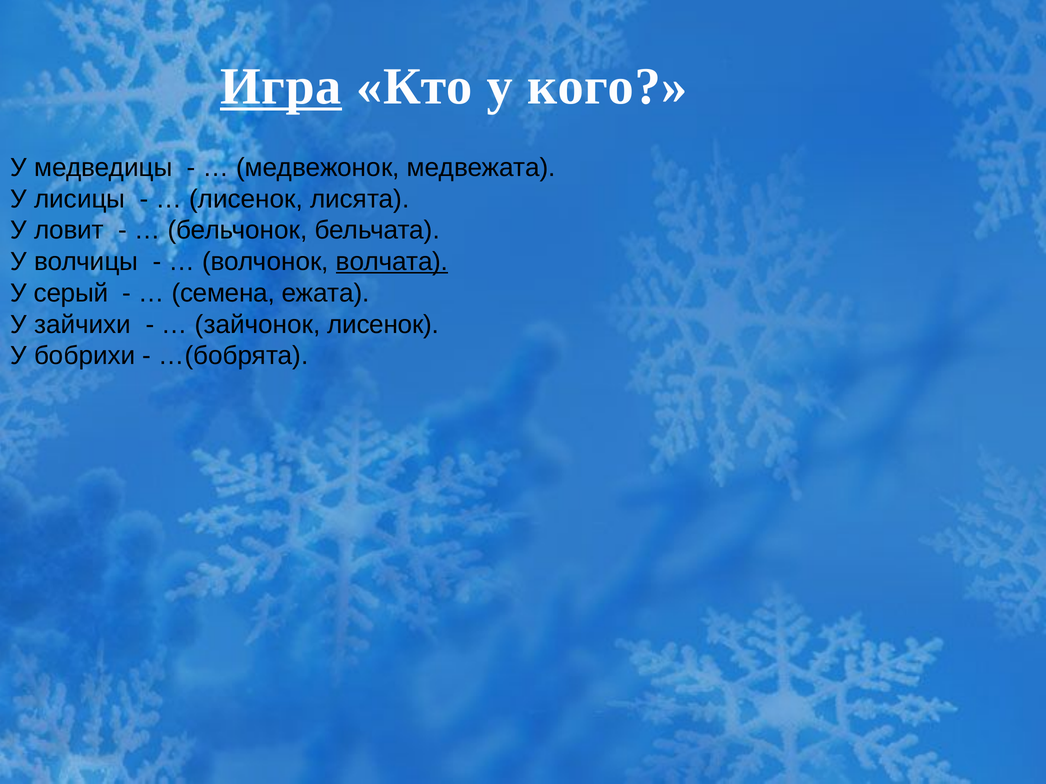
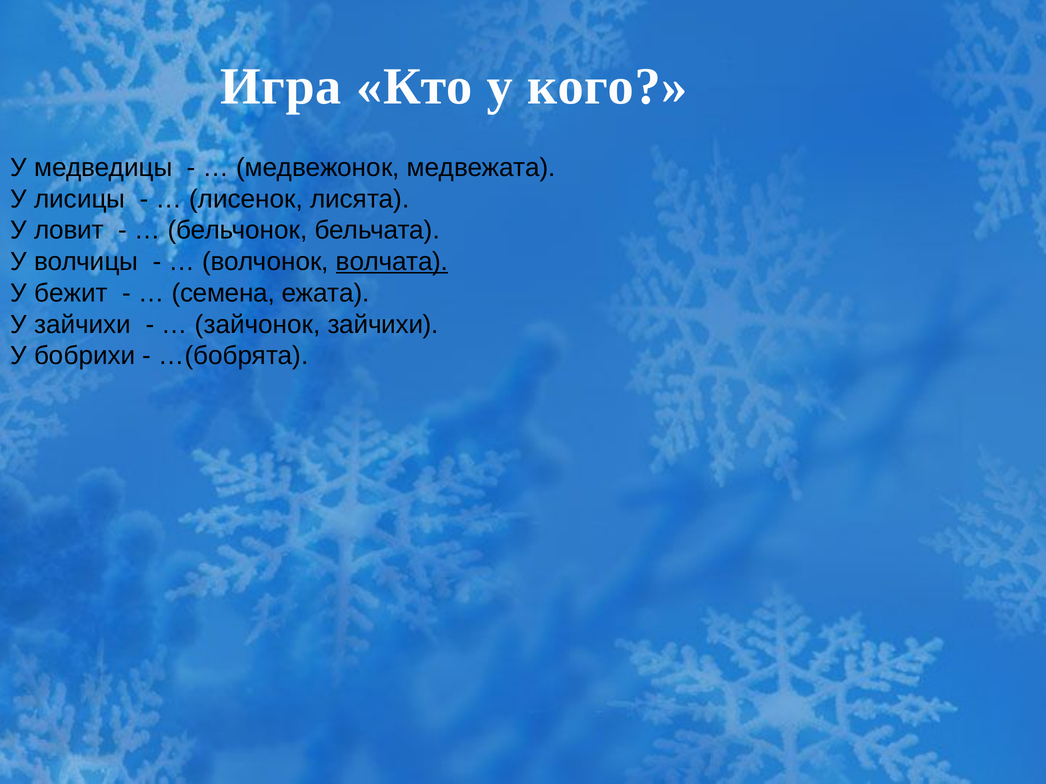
Игра underline: present -> none (281, 86)
серый: серый -> бежит (71, 293)
зайчонок лисенок: лисенок -> зайчихи (383, 325)
